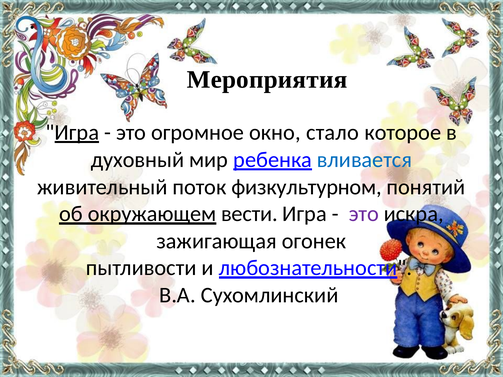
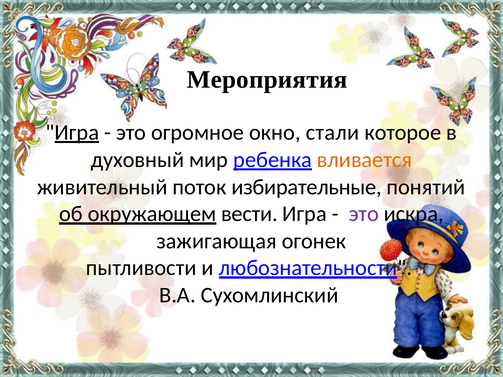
стало: стало -> стали (333, 132)
вливается colour: blue -> orange (364, 160)
физкультурном: физкультурном -> избирательные (307, 187)
